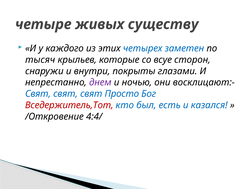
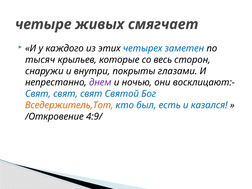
существу: существу -> смягчает (163, 24)
всуе: всуе -> весь (163, 60)
Просто: Просто -> Святой (122, 94)
Вседержитель,Тот colour: red -> orange (69, 105)
4:4/: 4:4/ -> 4:9/ (94, 117)
